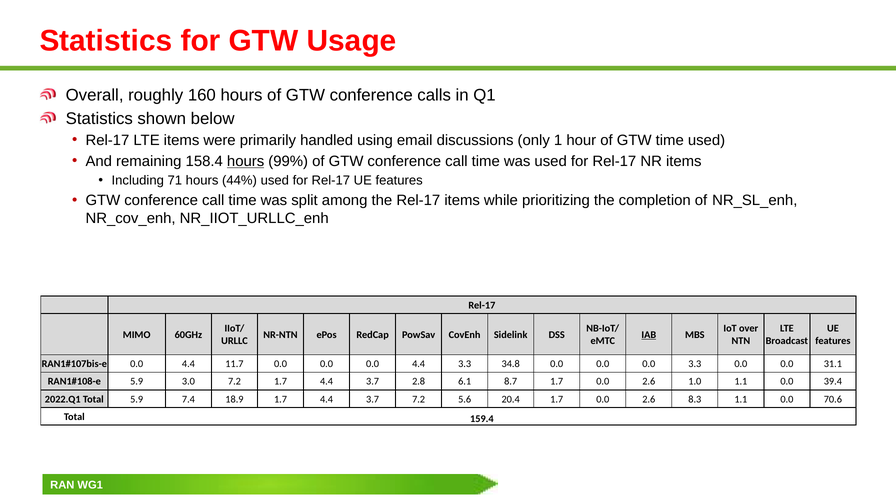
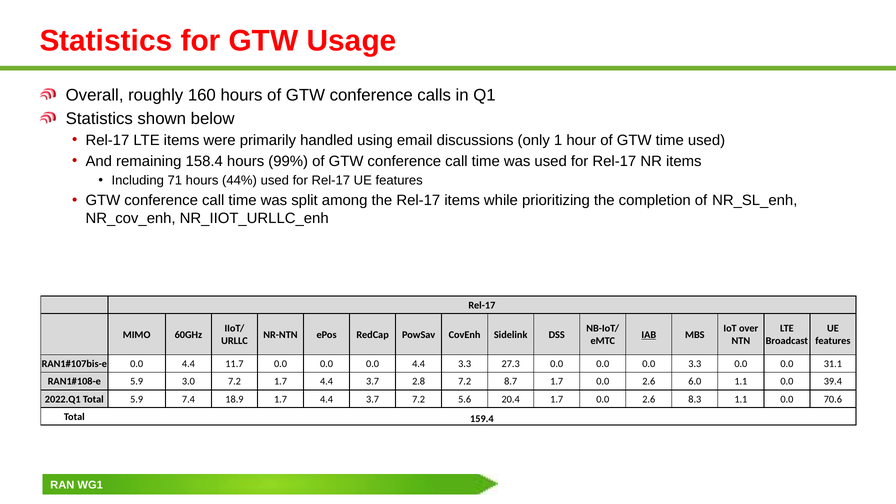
hours underline: present -> none (246, 161)
34.8: 34.8 -> 27.3 (511, 364)
2.8 6.1: 6.1 -> 7.2 (465, 382)
1.0: 1.0 -> 6.0 (695, 382)
